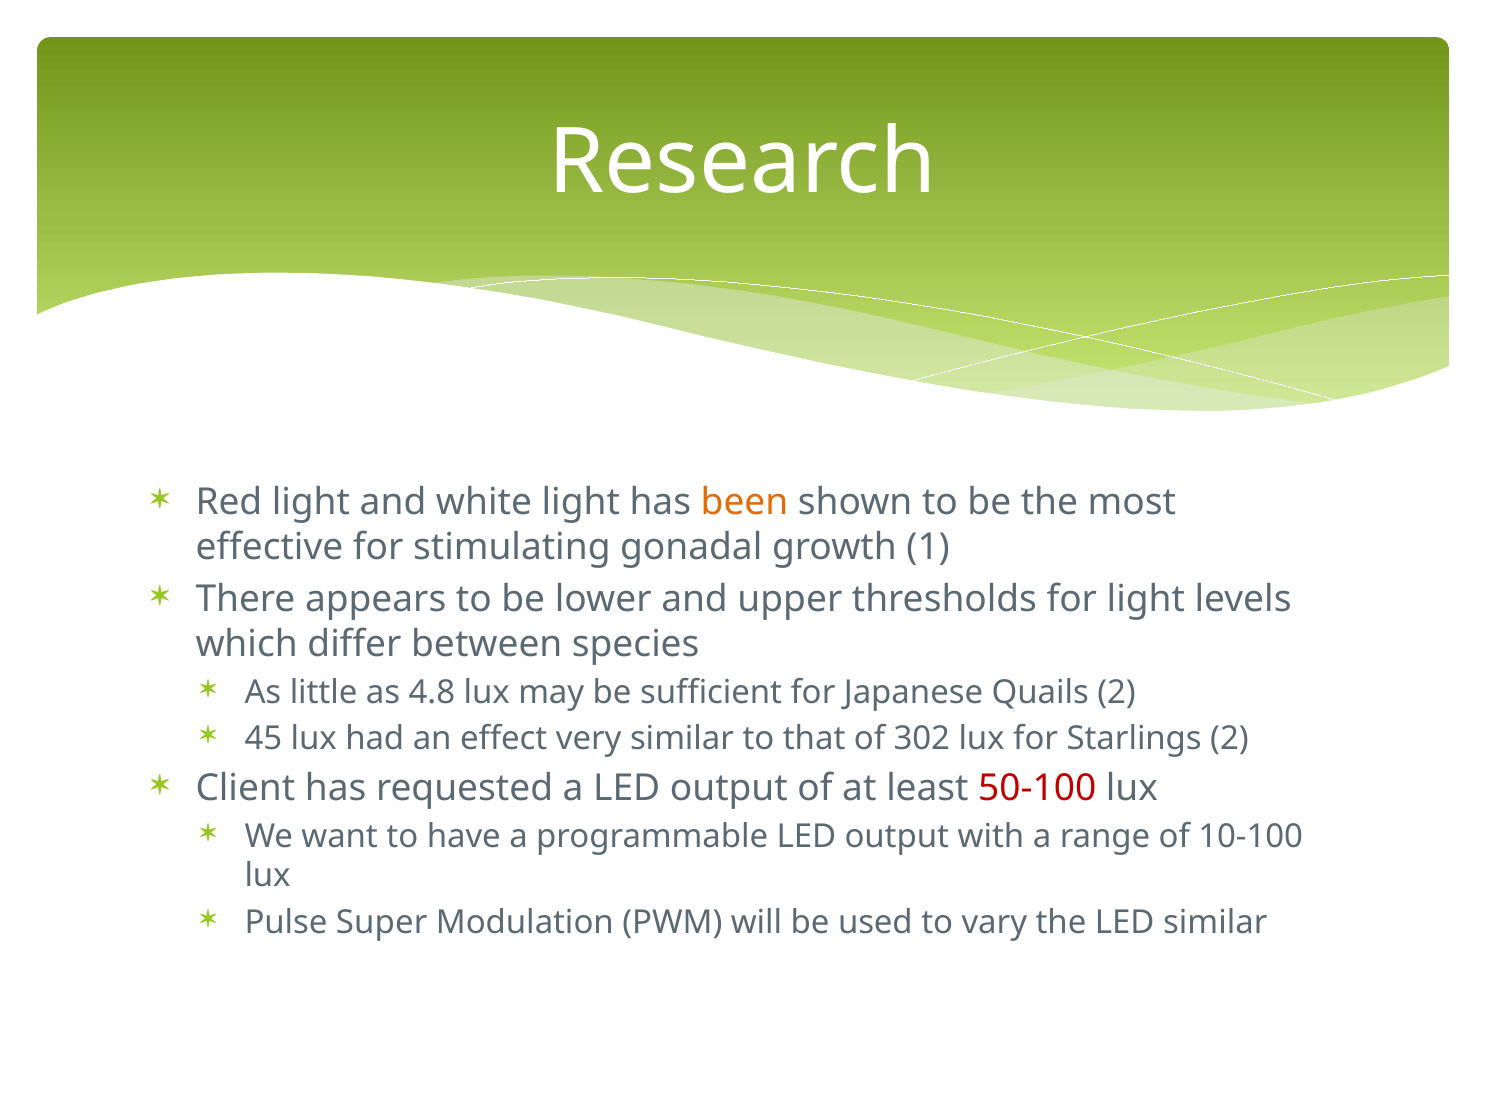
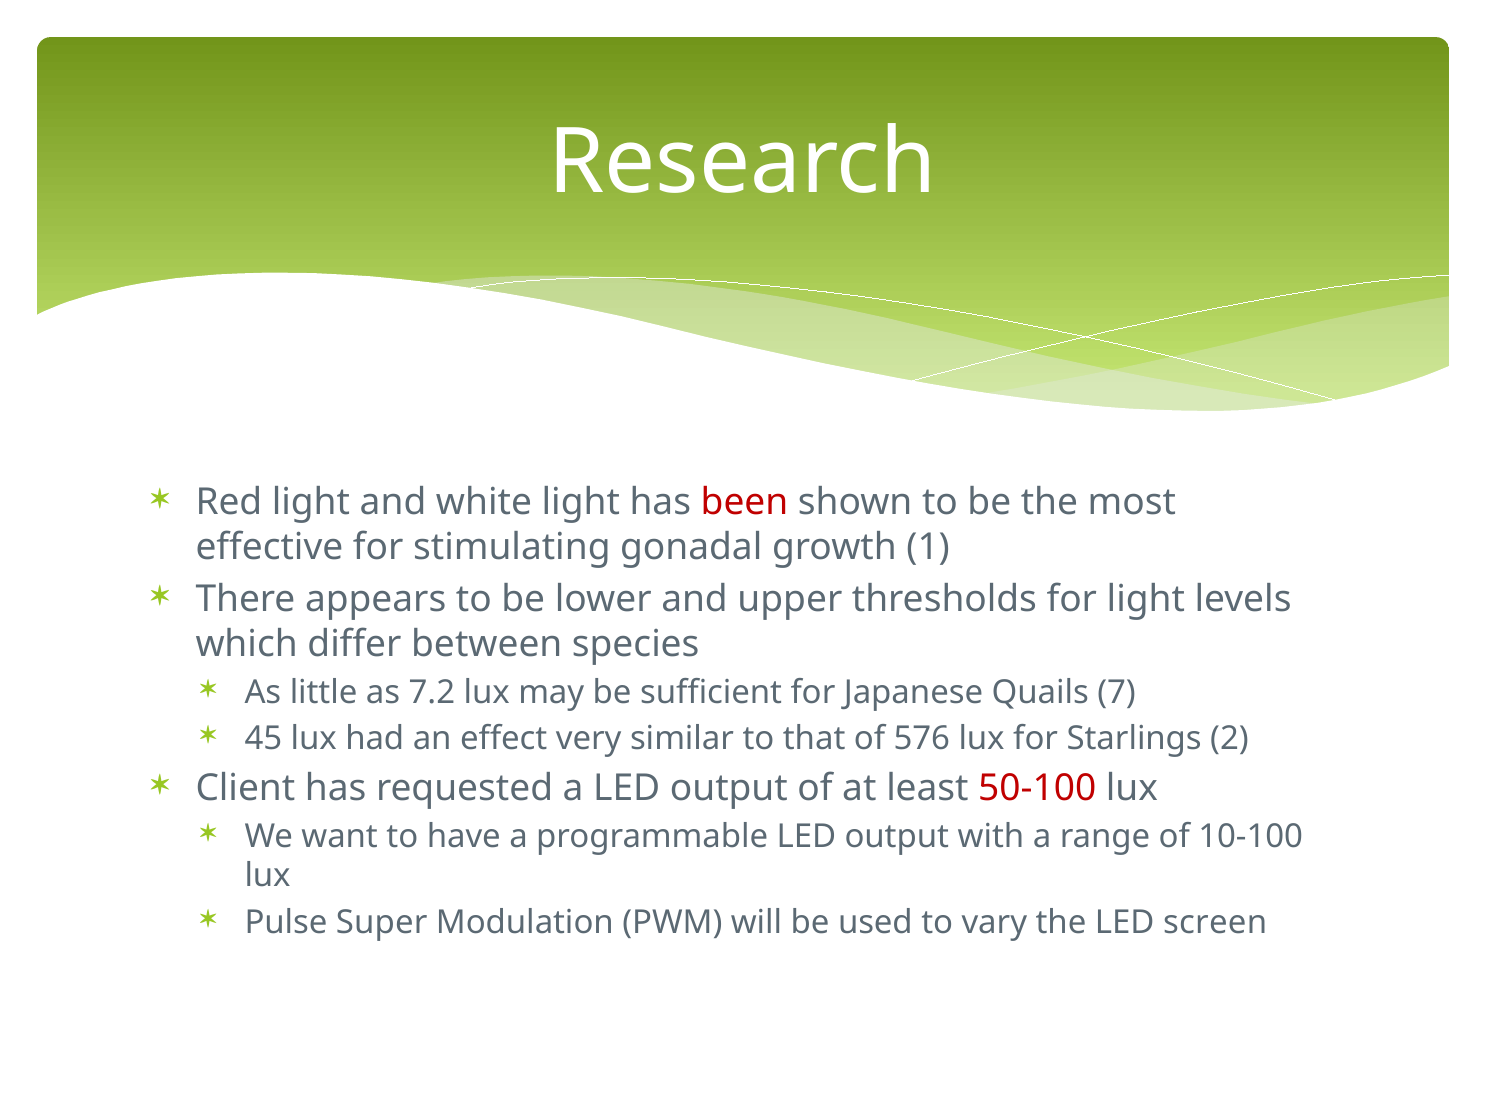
been colour: orange -> red (745, 503)
4.8: 4.8 -> 7.2 (432, 692)
Quails 2: 2 -> 7 (1117, 692)
302: 302 -> 576 (922, 738)
LED similar: similar -> screen (1215, 922)
